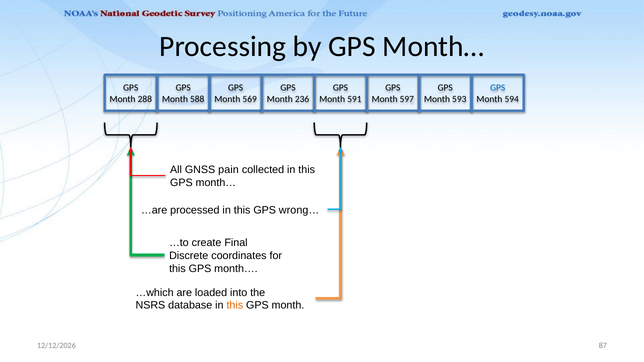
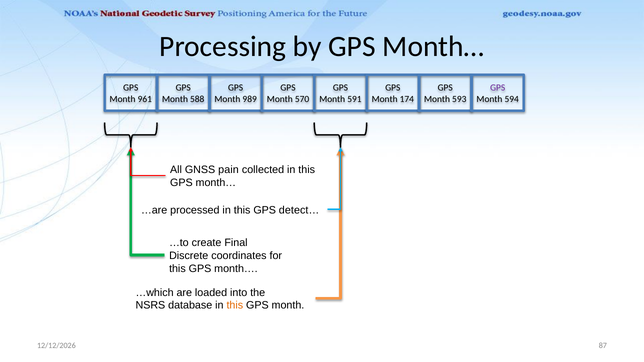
GPS colour: blue -> purple (498, 88)
288: 288 -> 961 (145, 99)
569: 569 -> 989 (250, 99)
236: 236 -> 570 (302, 99)
597: 597 -> 174 (407, 99)
wrong…: wrong… -> detect… (299, 210)
